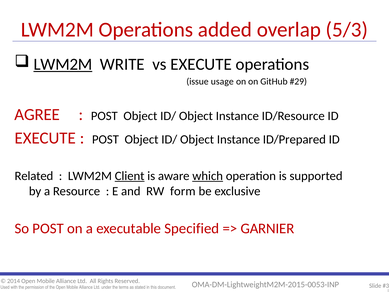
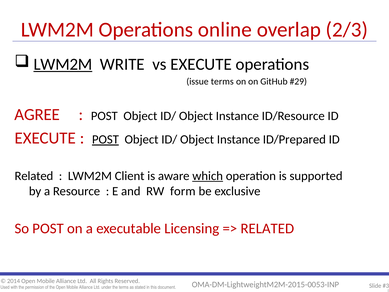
added: added -> online (225, 30)
5/3: 5/3 -> 2/3 (347, 30)
issue usage: usage -> terms (222, 81)
POST underline: none -> present (105, 139)
Client underline: present -> none (130, 176)
Specified: Specified -> Licensing (192, 228)
GARNIER: GARNIER -> RELATED (267, 228)
